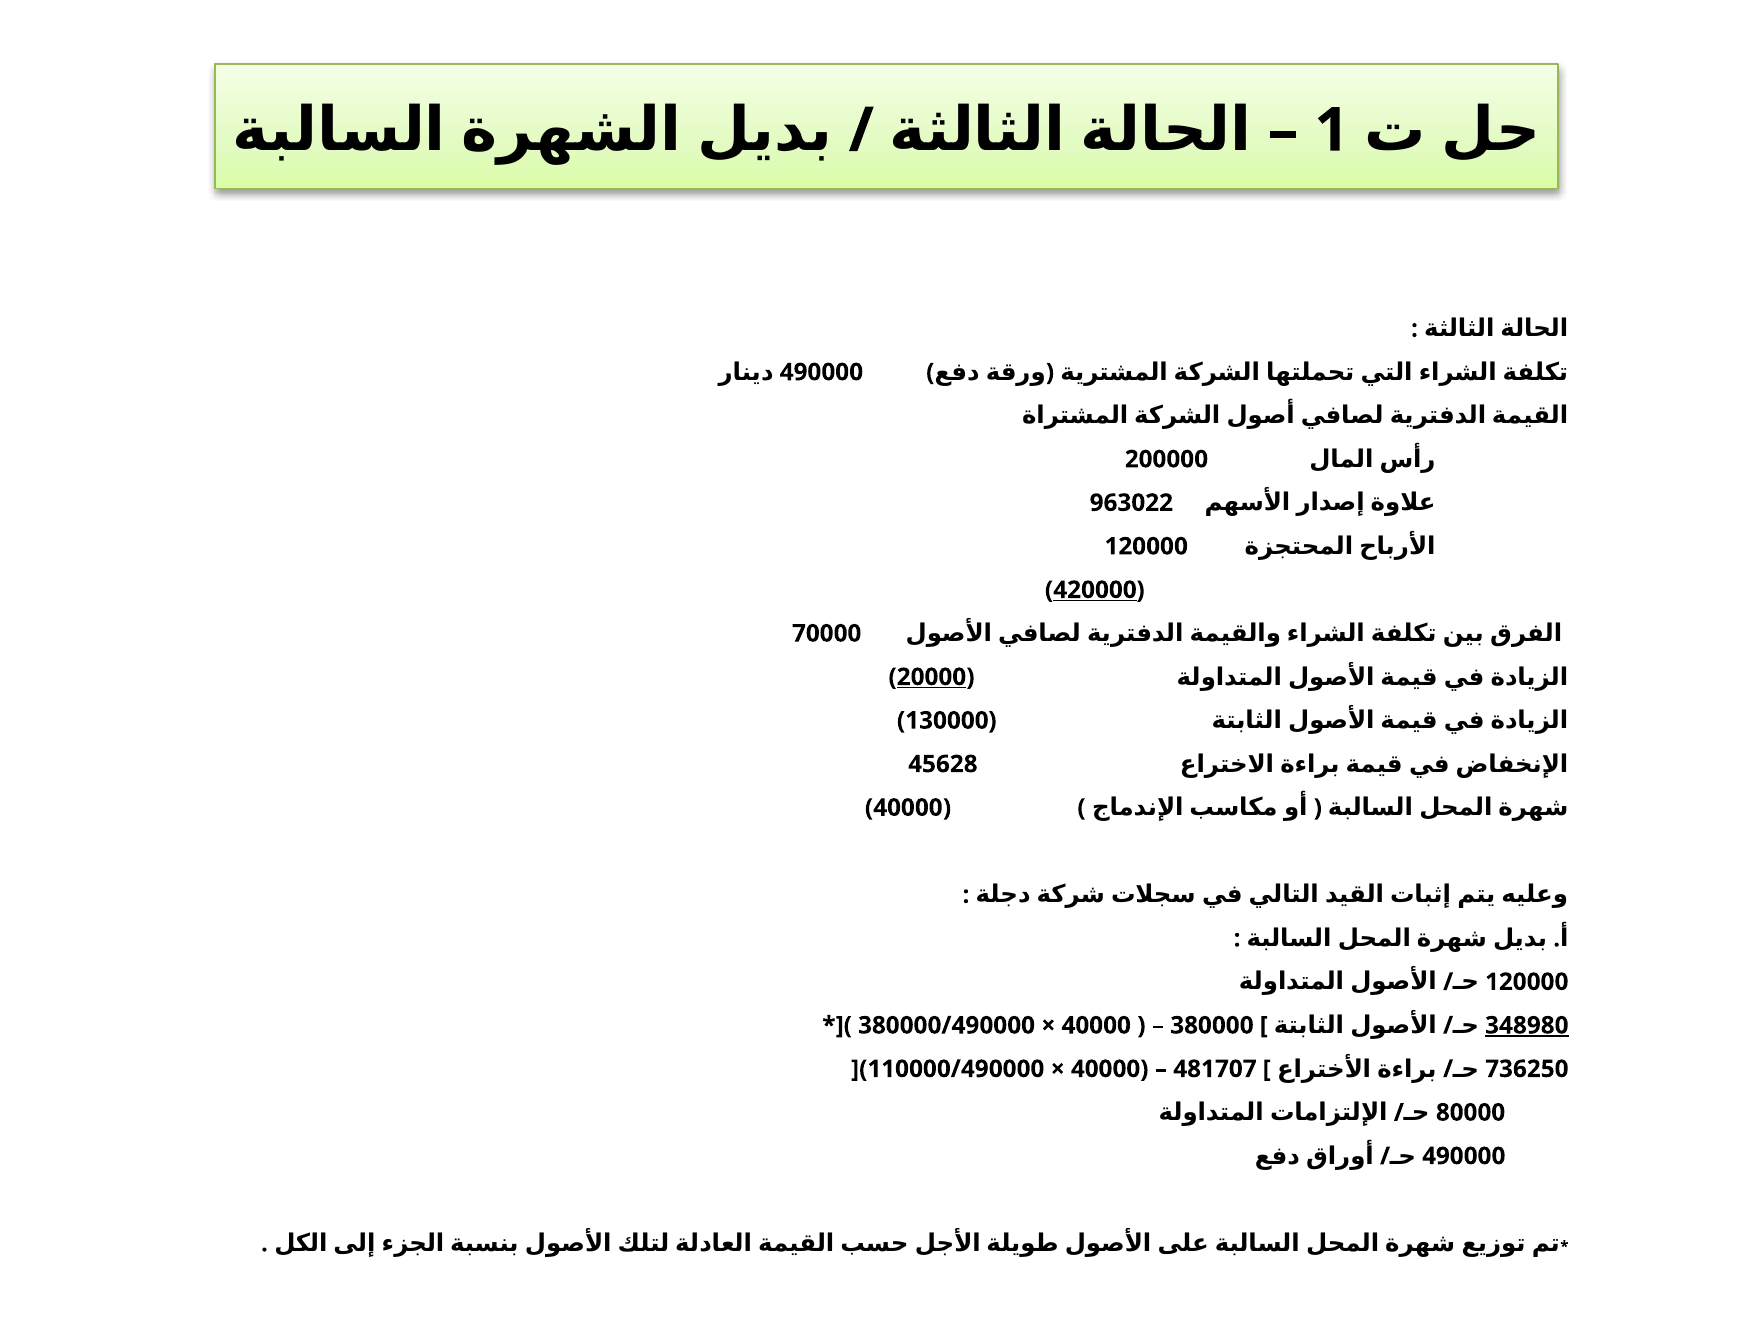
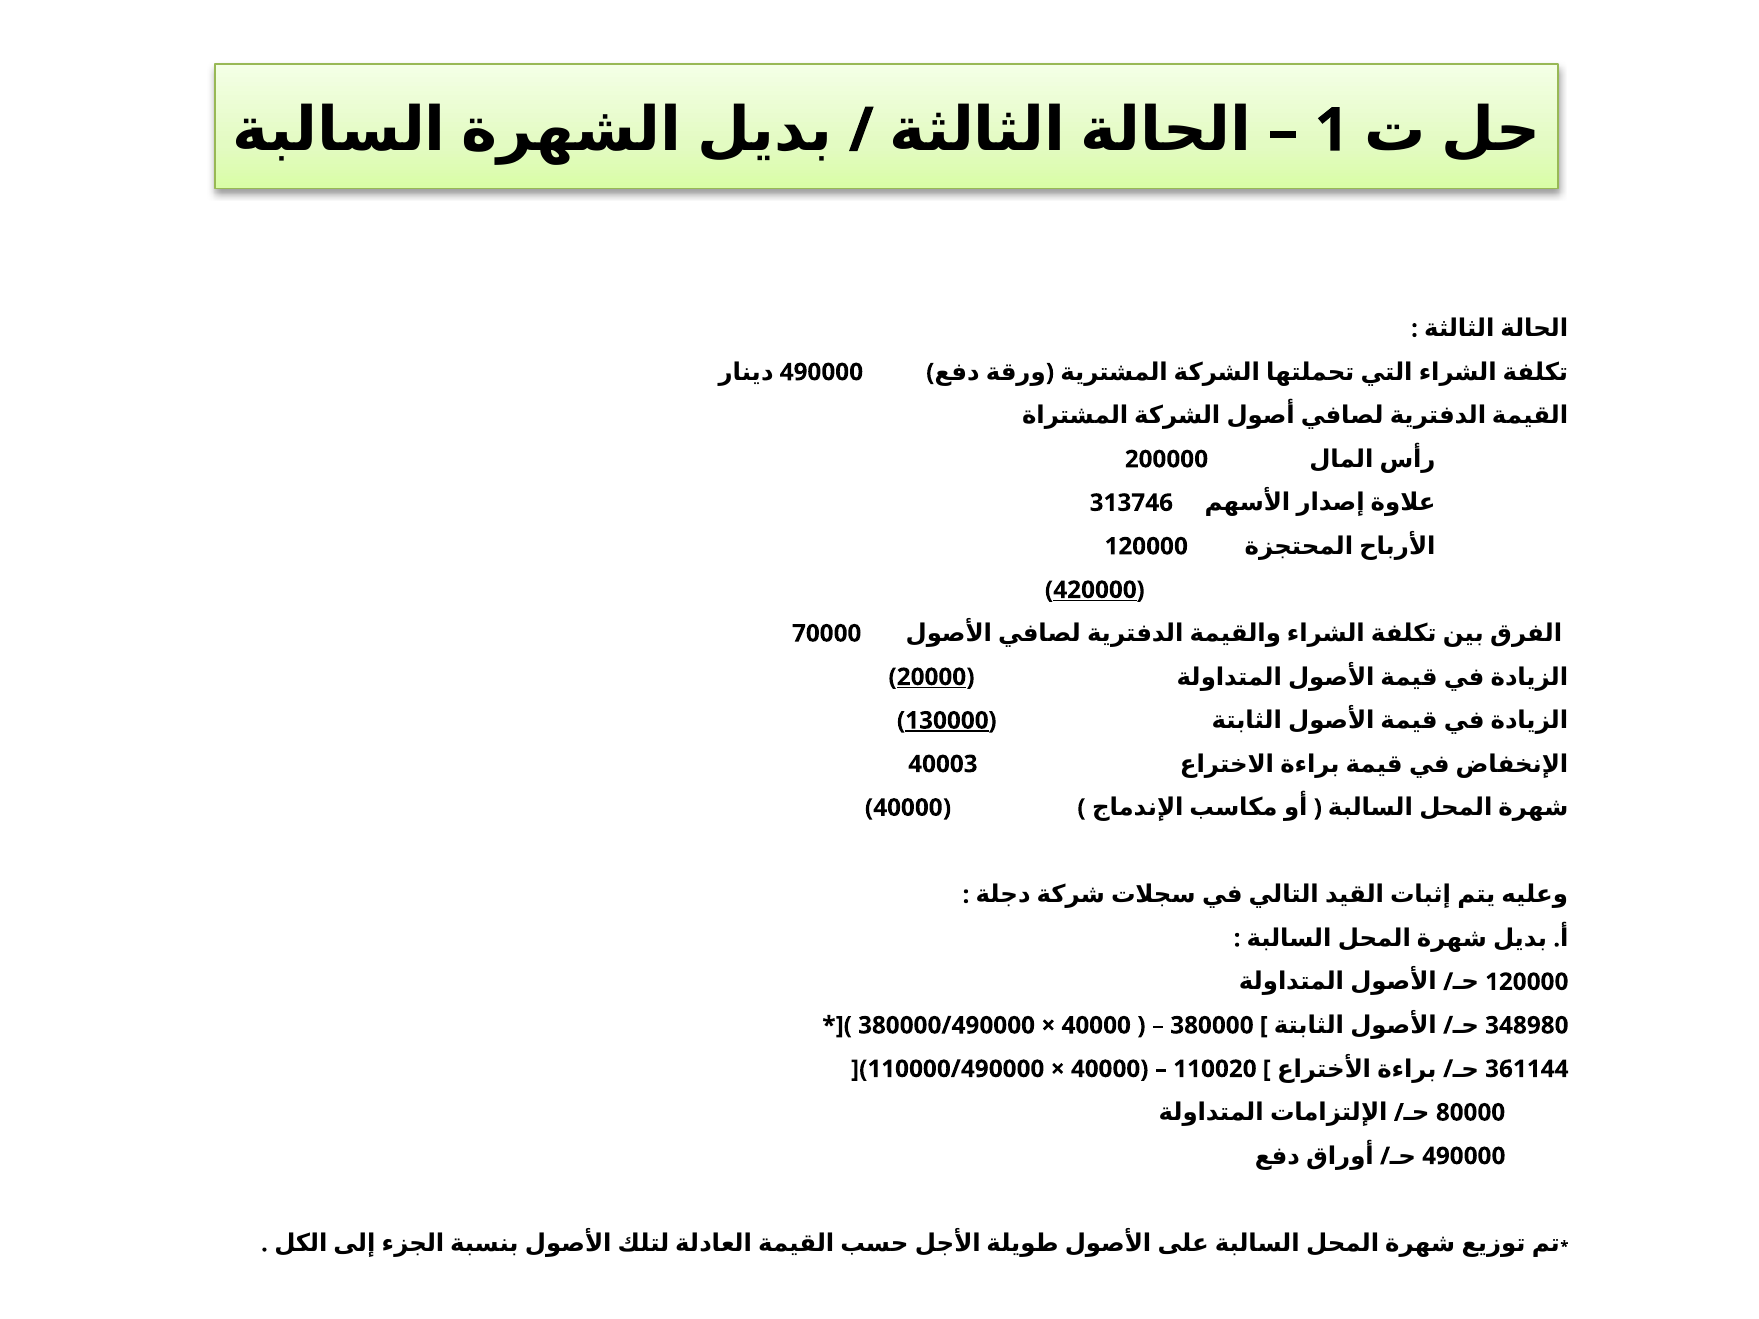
963022: 963022 -> 313746 (1131, 503)
130000 underline: none -> present (947, 721)
45628: 45628 -> 40003 (943, 764)
348980 underline: present -> none (1527, 1026)
481707: 481707 -> 110020 (1215, 1069)
736250: 736250 -> 361144 (1527, 1069)
